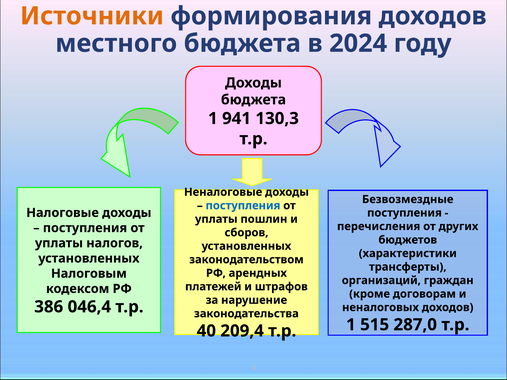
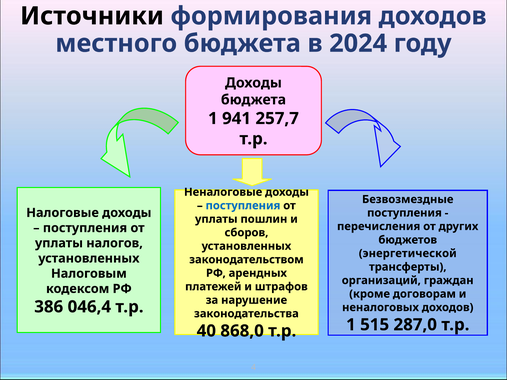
Источники colour: orange -> black (92, 16)
130,3: 130,3 -> 257,7 (277, 119)
характеристики: характеристики -> энергетической (408, 254)
209,4: 209,4 -> 868,0 (242, 331)
